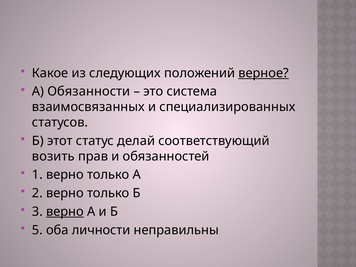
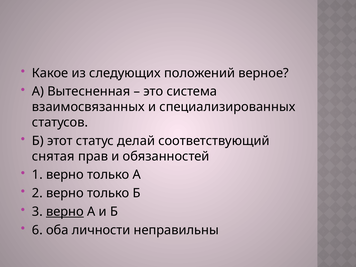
верное underline: present -> none (264, 73)
Обязанности: Обязанности -> Вытесненная (89, 91)
возить: возить -> снятая (53, 156)
5: 5 -> 6 (37, 230)
